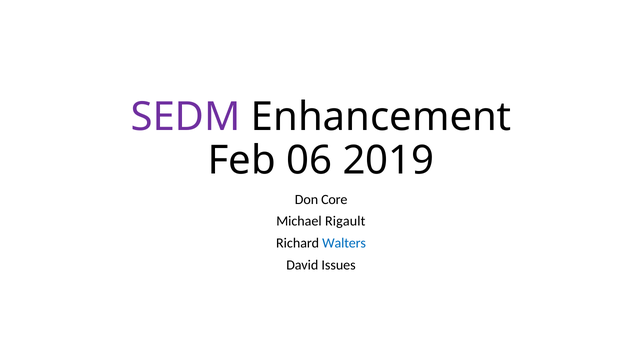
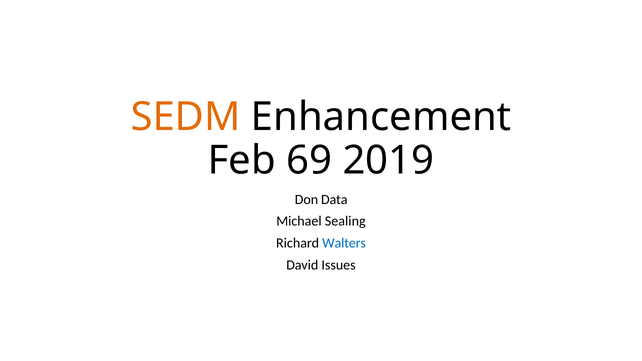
SEDM colour: purple -> orange (186, 117)
06: 06 -> 69 (309, 160)
Core: Core -> Data (334, 200)
Rigault: Rigault -> Sealing (345, 221)
